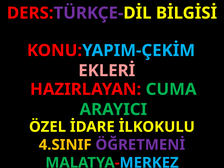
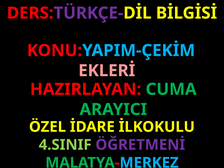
4.SINIF colour: yellow -> light green (65, 145)
